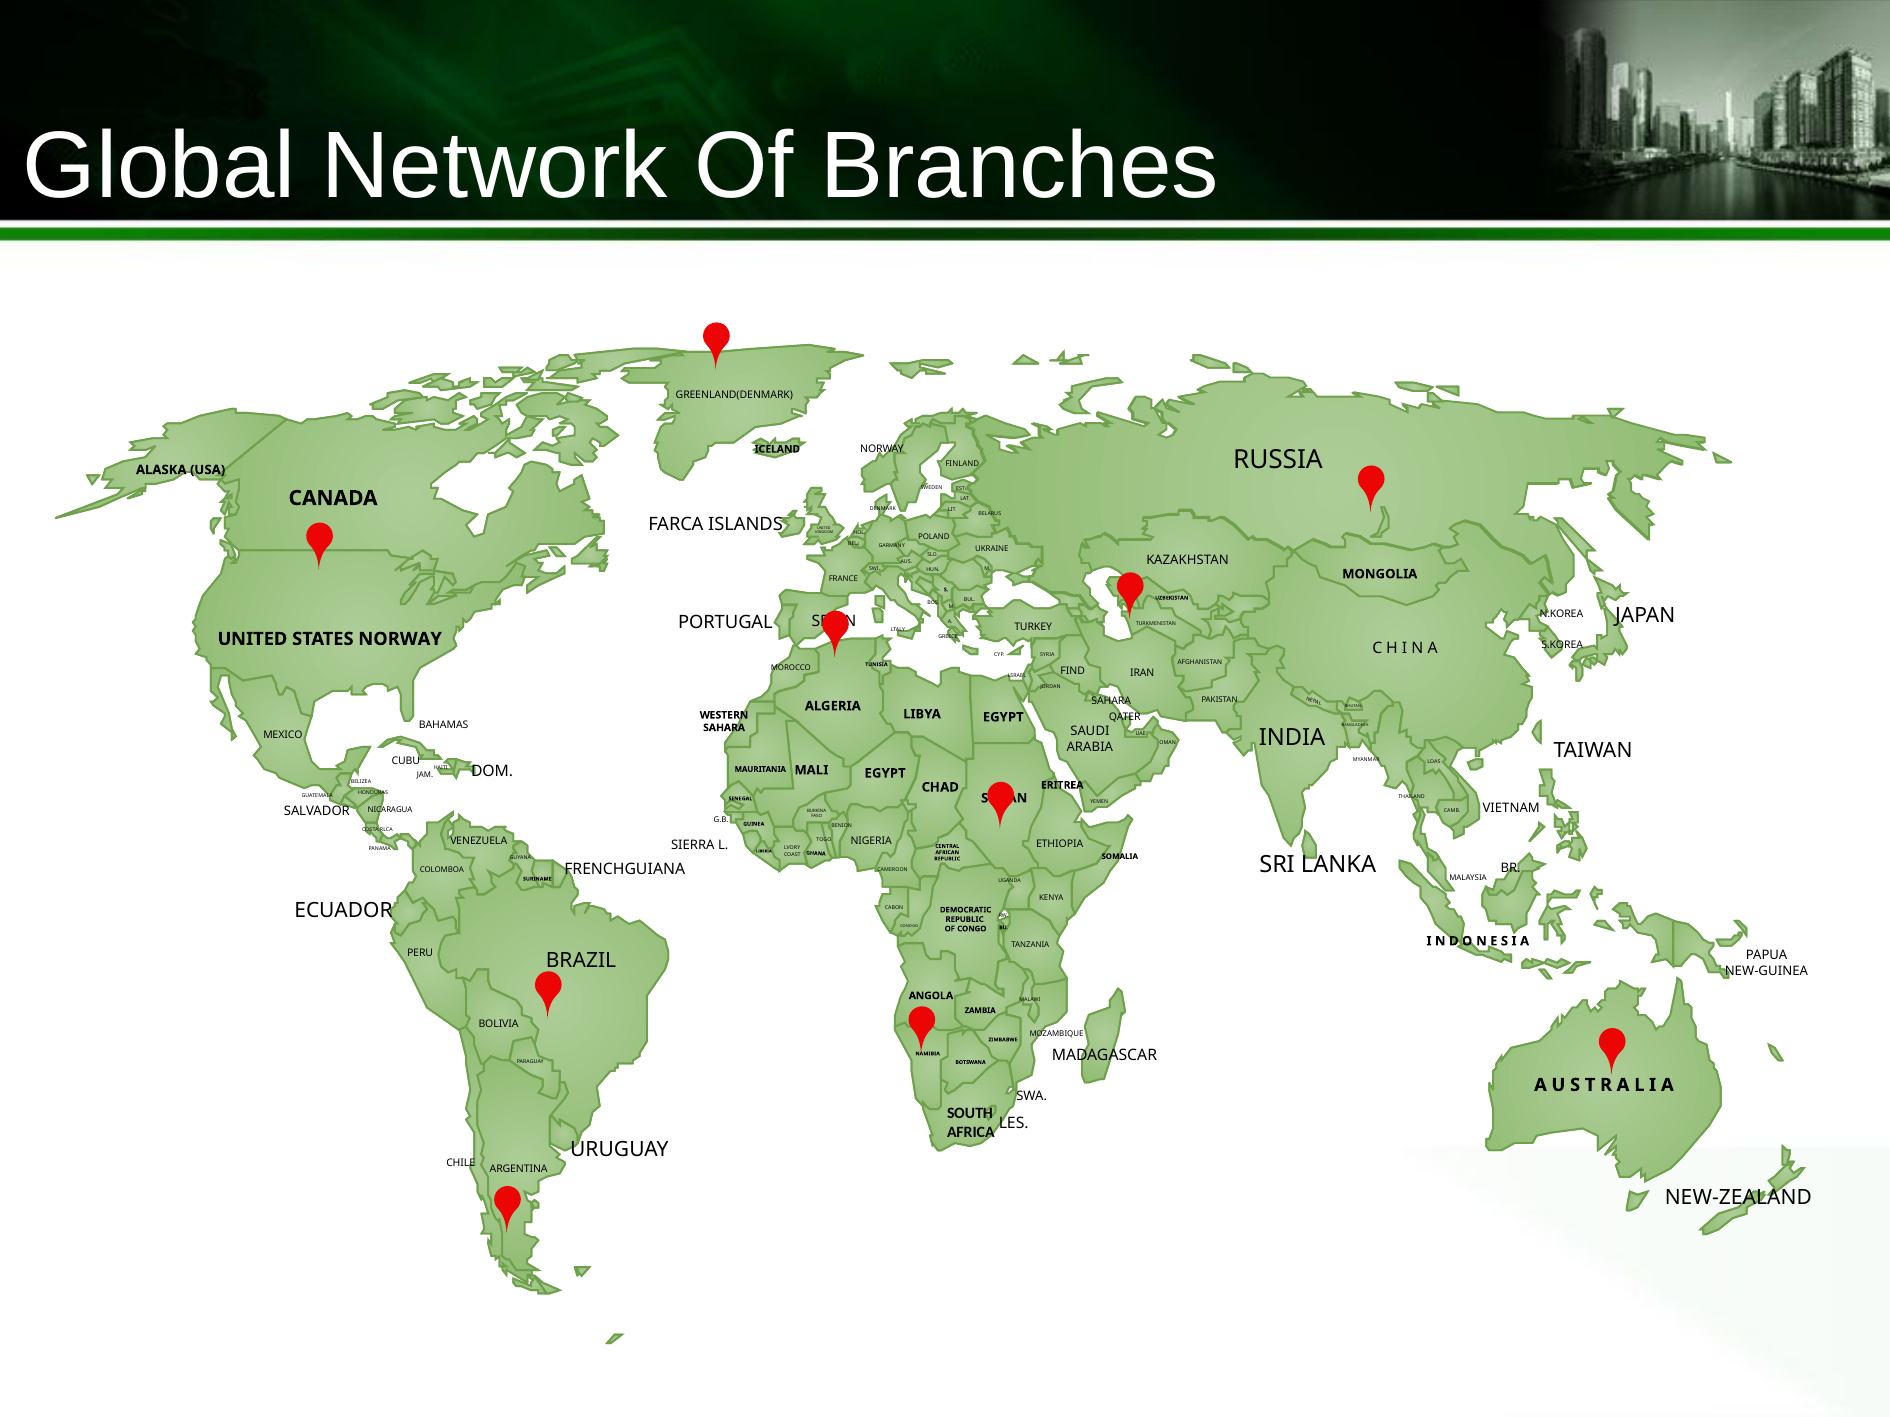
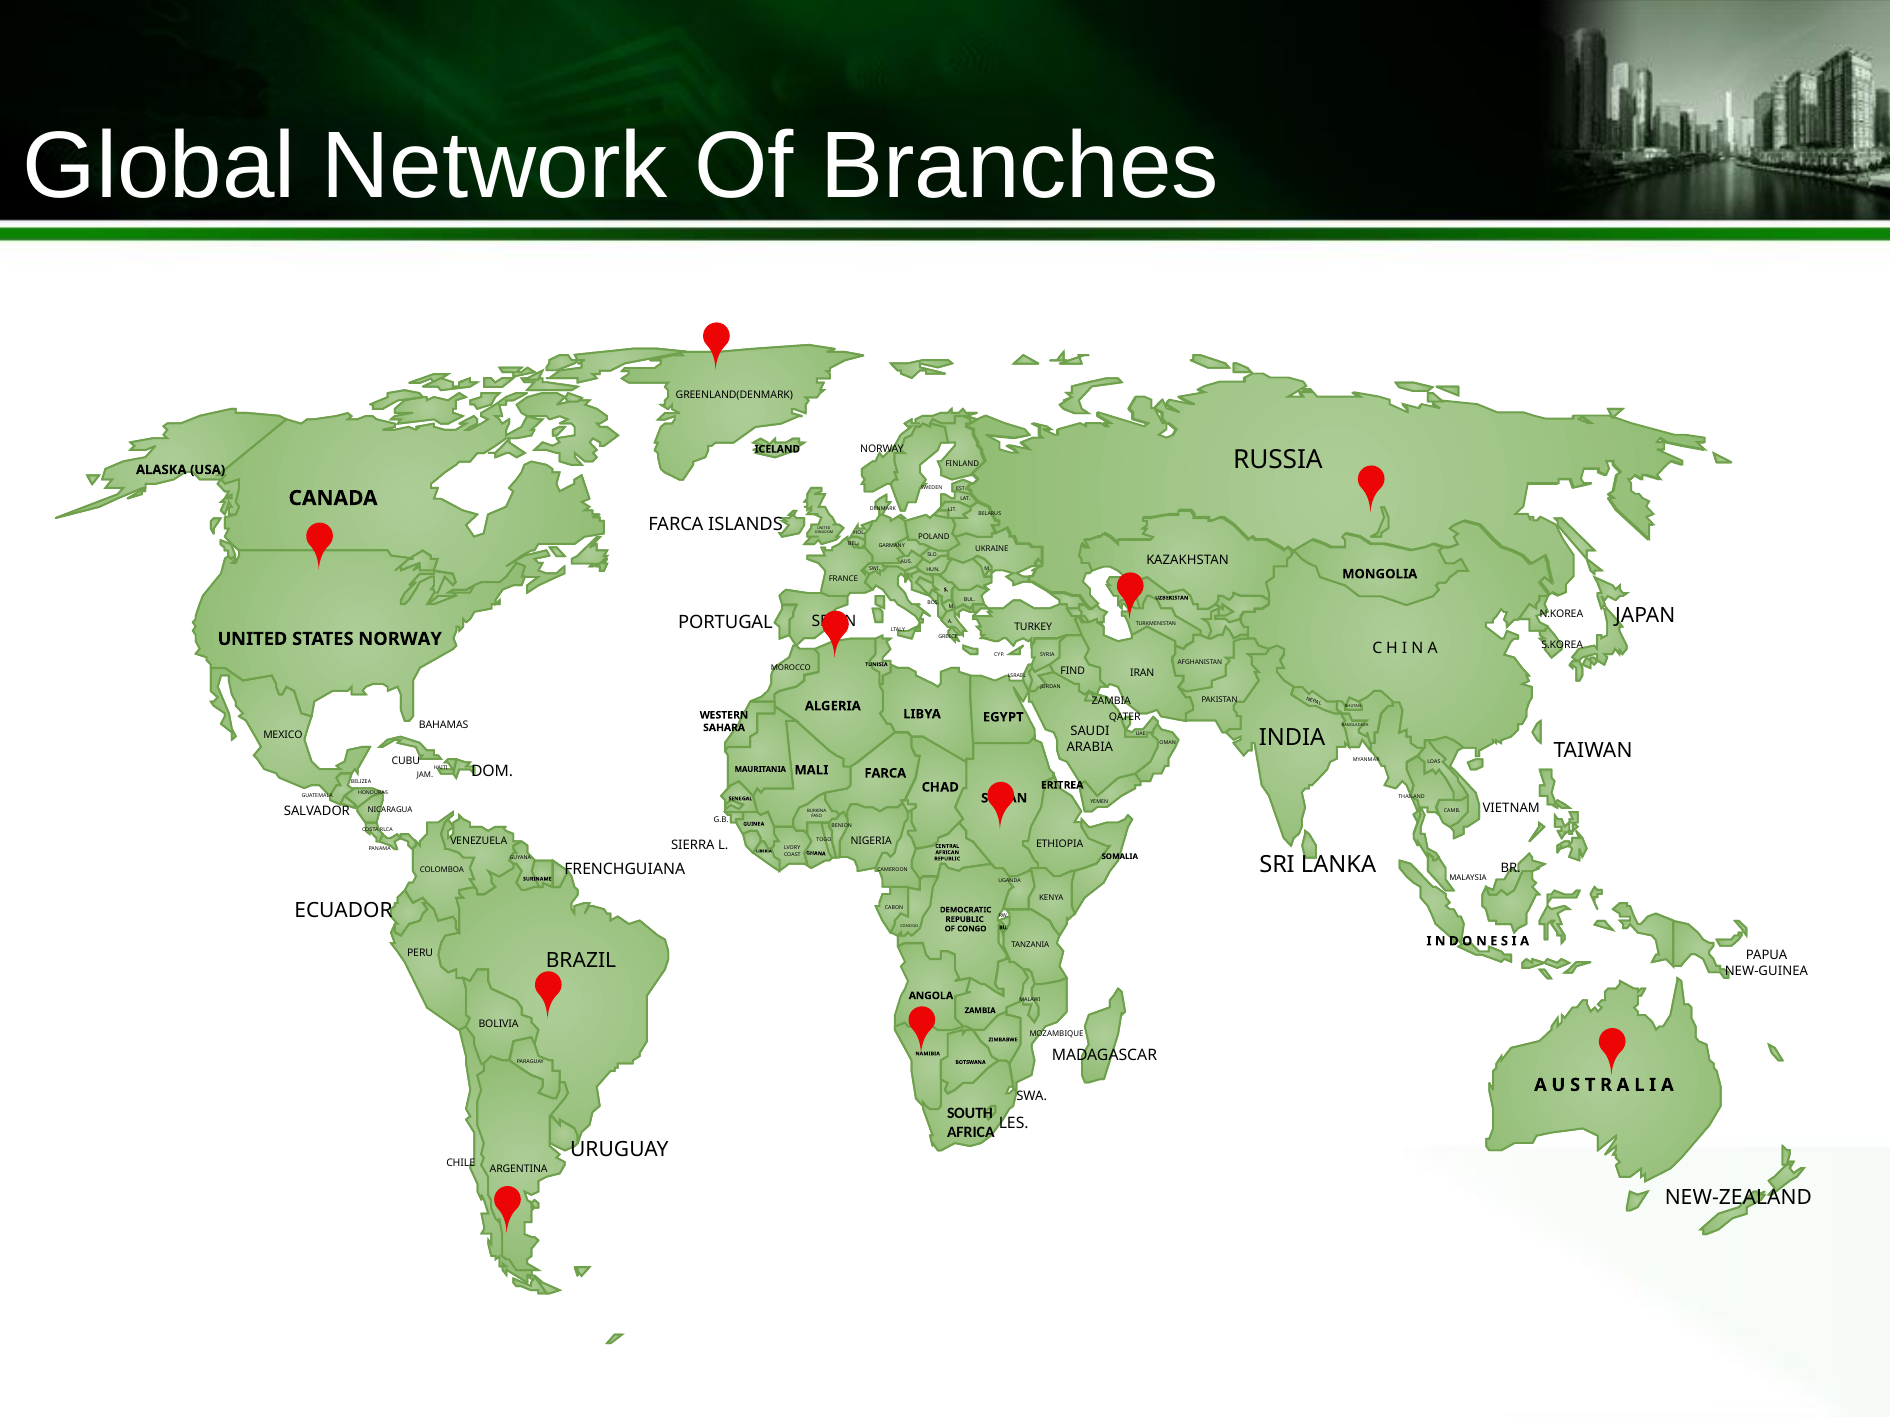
SAHARA: SAHARA -> ZAMBIA (1111, 701)
EGYPT: EGYPT -> FARCA (885, 773)
